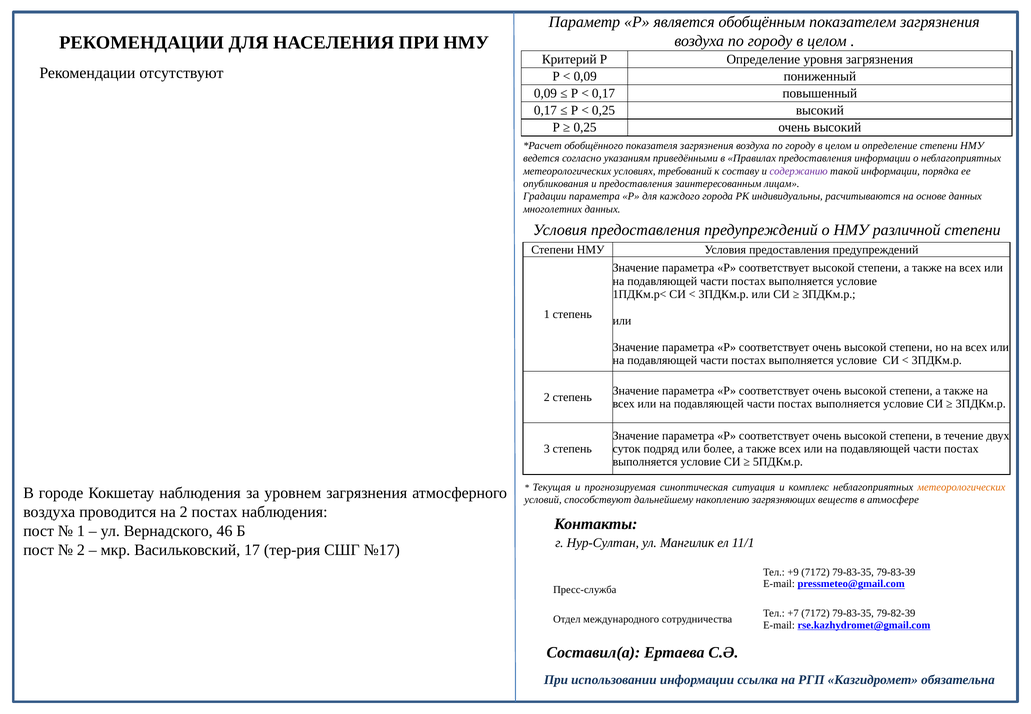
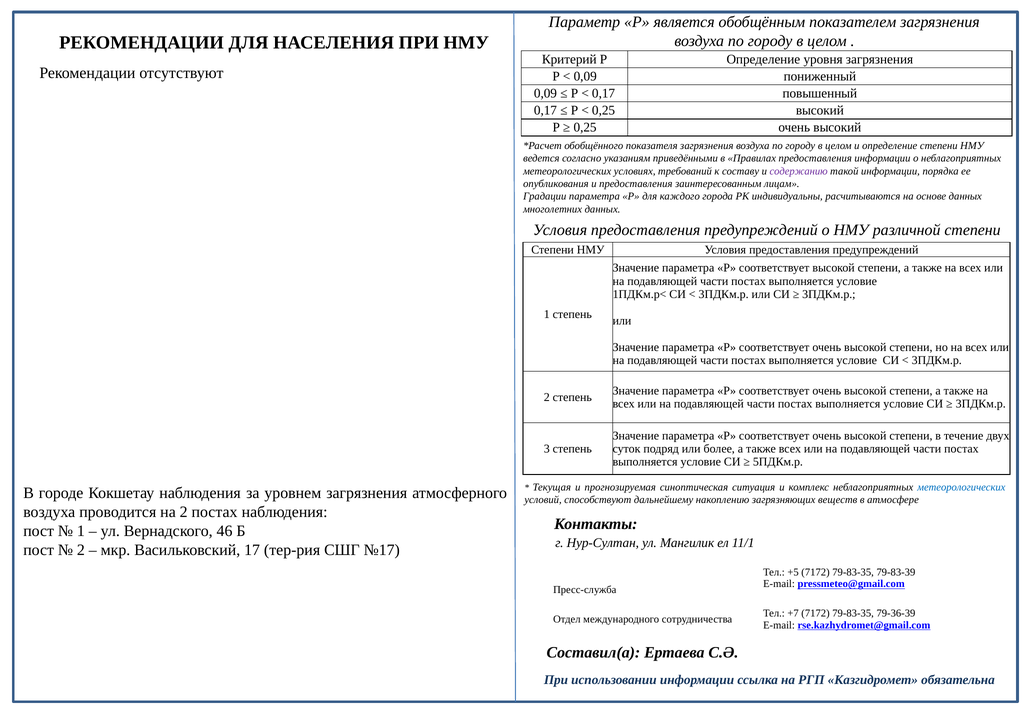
метеорологических colour: orange -> blue (961, 487)
+9: +9 -> +5 (793, 572)
79-82-39: 79-82-39 -> 79-36-39 (896, 613)
